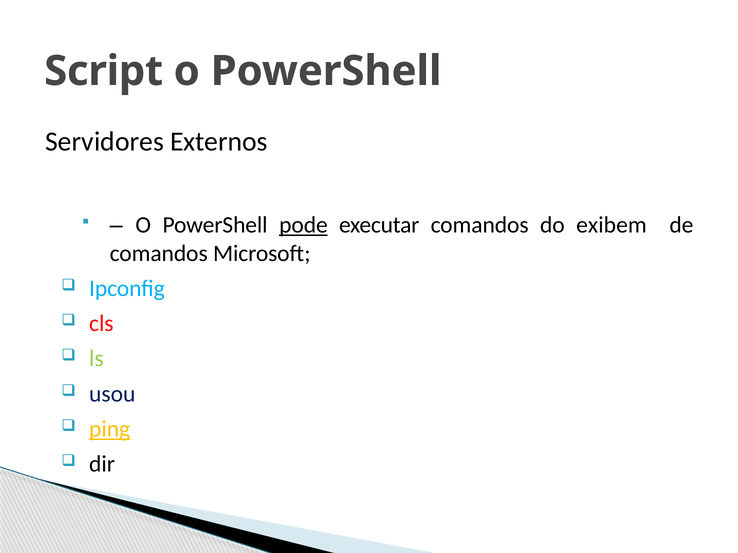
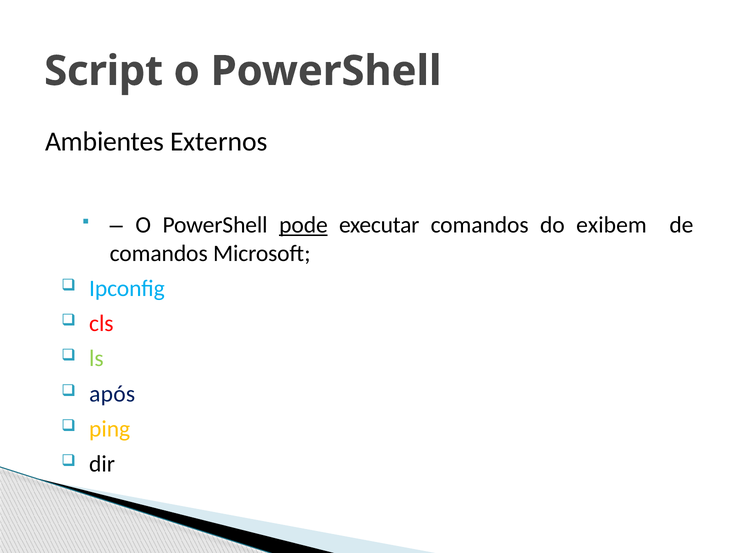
Servidores: Servidores -> Ambientes (105, 142)
usou: usou -> após (112, 394)
ping underline: present -> none (110, 429)
